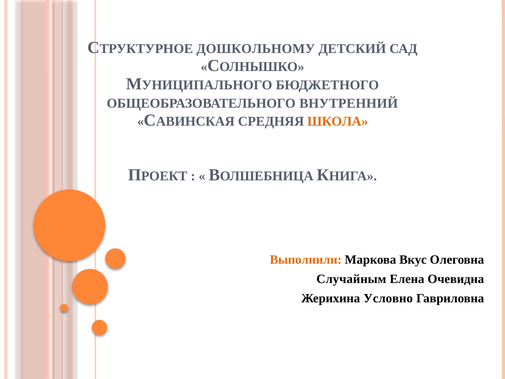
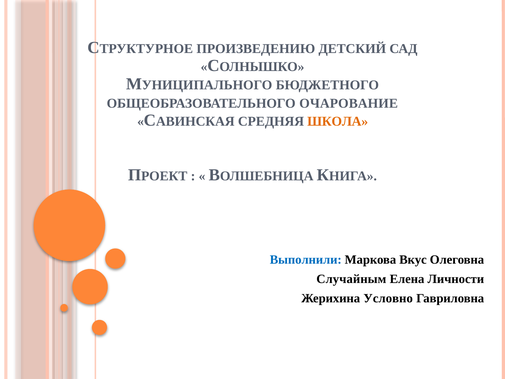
ДОШКОЛЬНОМУ: ДОШКОЛЬНОМУ -> ПРОИЗВЕДЕНИЮ (256, 49)
ВНУТРЕННИЙ: ВНУТРЕННИЙ -> ОЧАРОВАНИЕ (349, 103)
Выполнили colour: orange -> blue (306, 260)
Очевидна: Очевидна -> Личности (456, 279)
